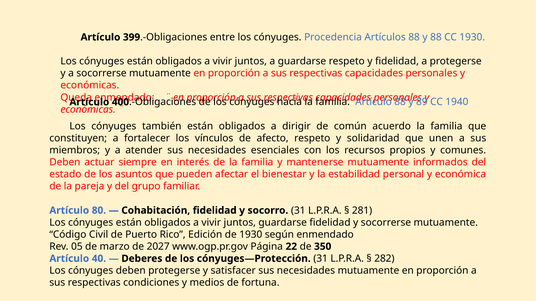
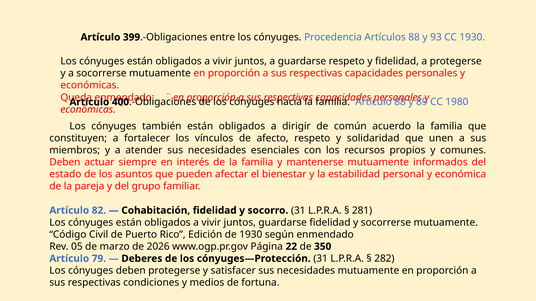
y 88: 88 -> 93 (436, 37)
1940: 1940 -> 1980 (457, 102)
80: 80 -> 82 (99, 211)
2027: 2027 -> 2026 (158, 247)
40: 40 -> 79 (99, 259)
